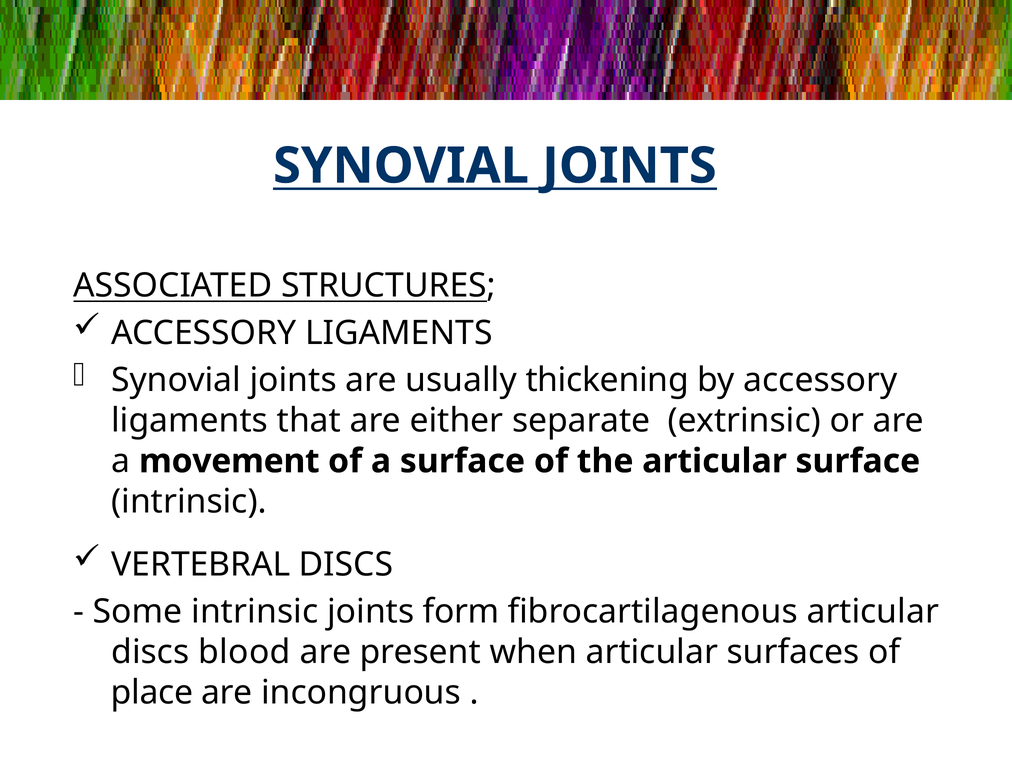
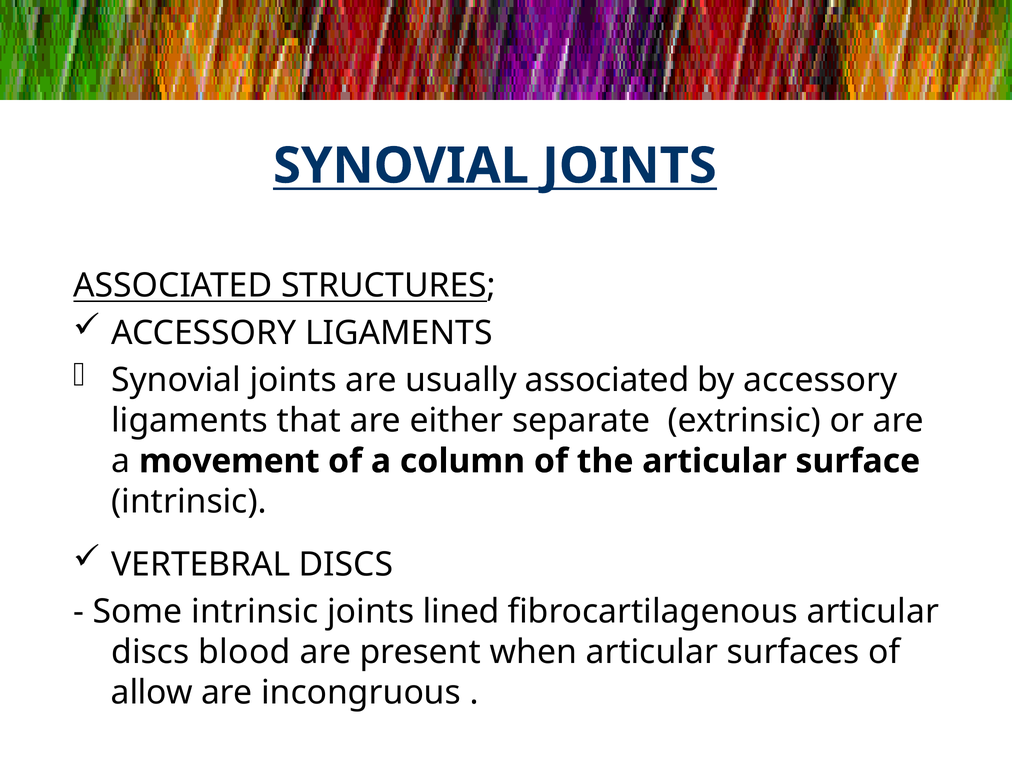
usually thickening: thickening -> associated (607, 380)
a surface: surface -> column (462, 461)
form: form -> lined (461, 612)
place: place -> allow (152, 693)
